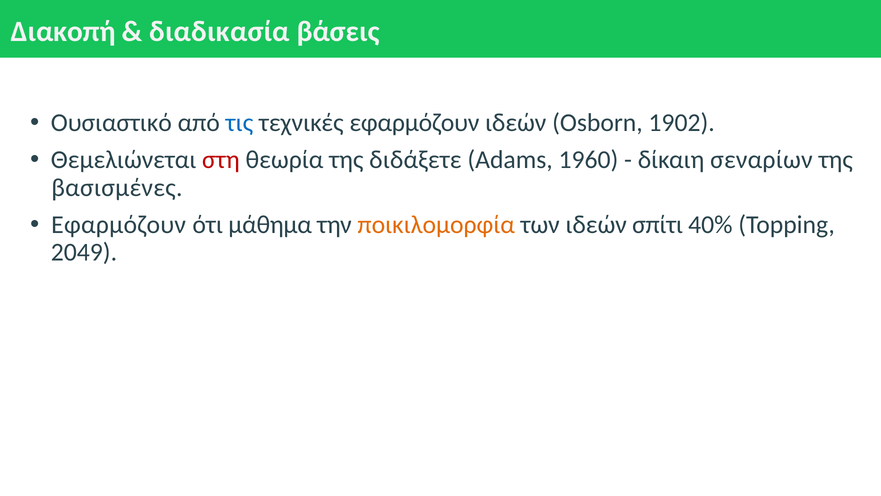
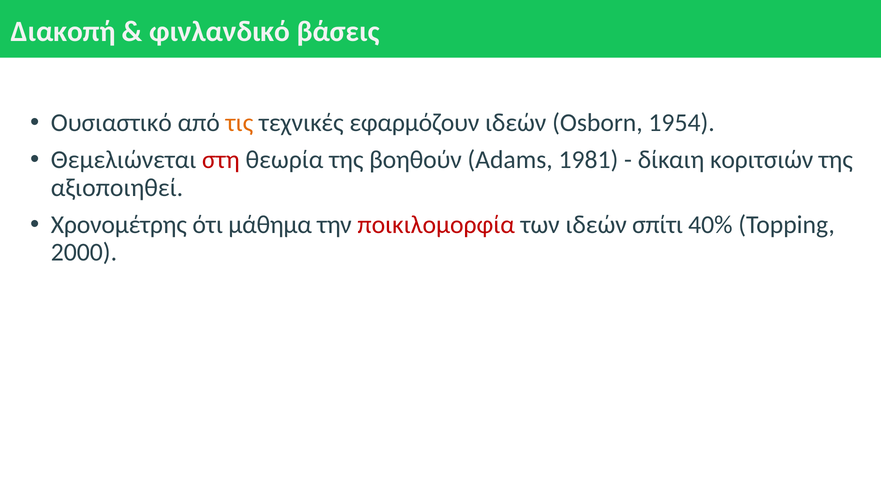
διαδικασία: διαδικασία -> φινλανδικό (220, 32)
τις colour: blue -> orange (239, 123)
1902: 1902 -> 1954 (682, 123)
διδάξετε: διδάξετε -> βοηθούν (416, 160)
1960: 1960 -> 1981 (588, 160)
σεναρίων: σεναρίων -> κοριτσιών (762, 160)
βασισμένες: βασισμένες -> αξιοποιηθεί (117, 187)
Εφαρμόζουν: Εφαρμόζουν -> Χρονομέτρης (119, 224)
ποικιλομορφία colour: orange -> red (436, 224)
2049: 2049 -> 2000 (84, 252)
